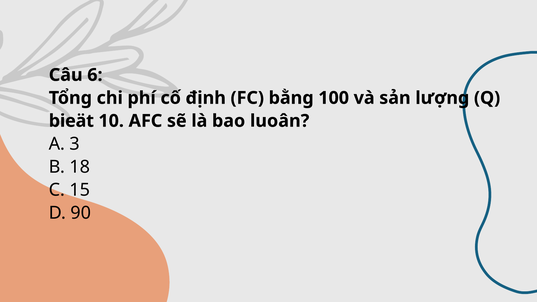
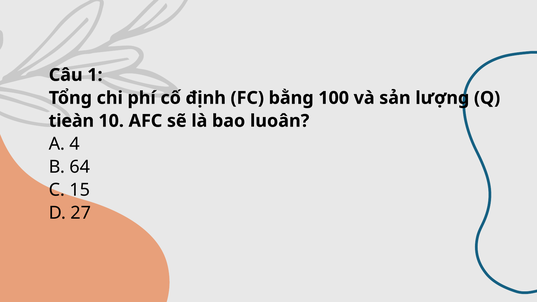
6: 6 -> 1 (95, 75)
bieät: bieät -> tieàn (71, 121)
3: 3 -> 4 (75, 144)
18: 18 -> 64 (80, 167)
90: 90 -> 27 (81, 213)
